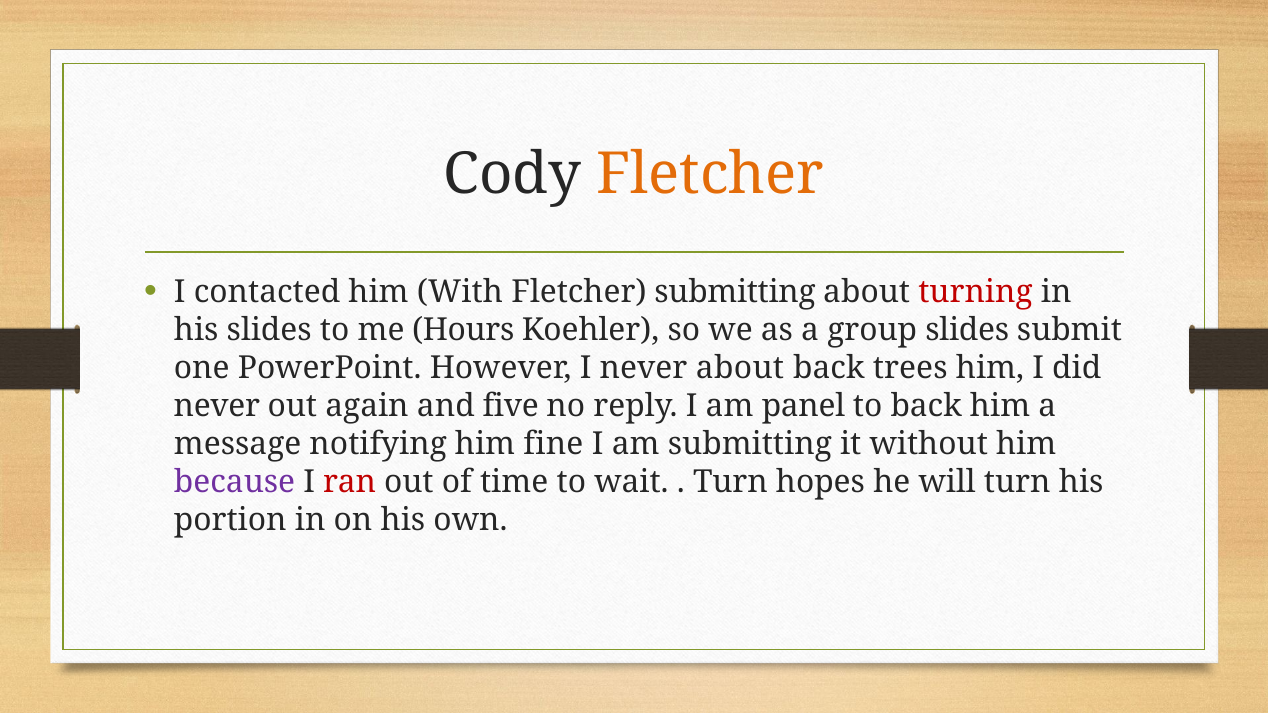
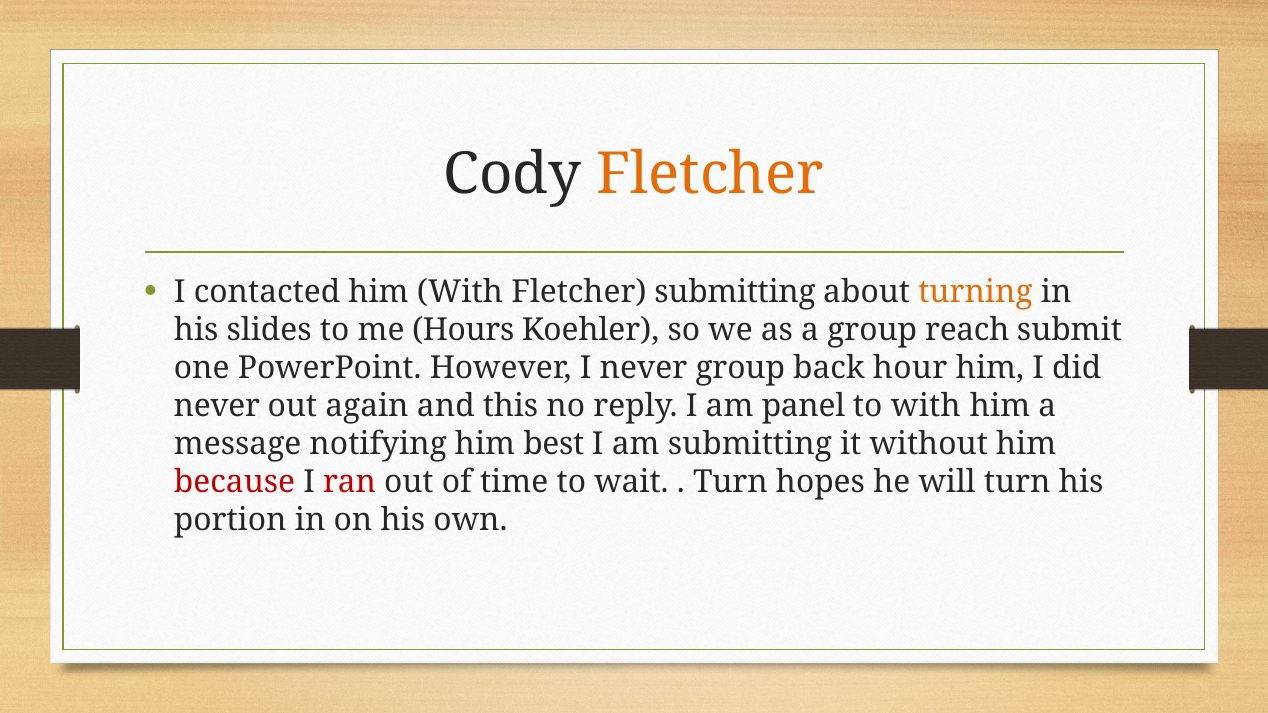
turning colour: red -> orange (975, 292)
group slides: slides -> reach (967, 330)
never about: about -> group (740, 368)
trees: trees -> hour (910, 368)
five: five -> this (511, 406)
to back: back -> with (926, 406)
fine: fine -> best (554, 444)
because colour: purple -> red (235, 482)
